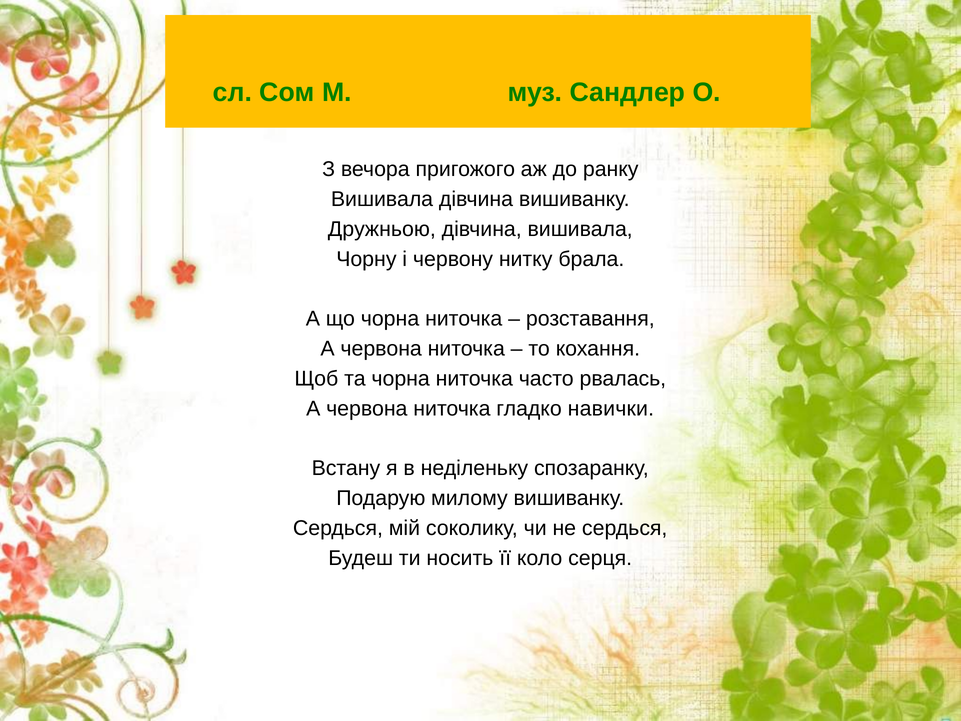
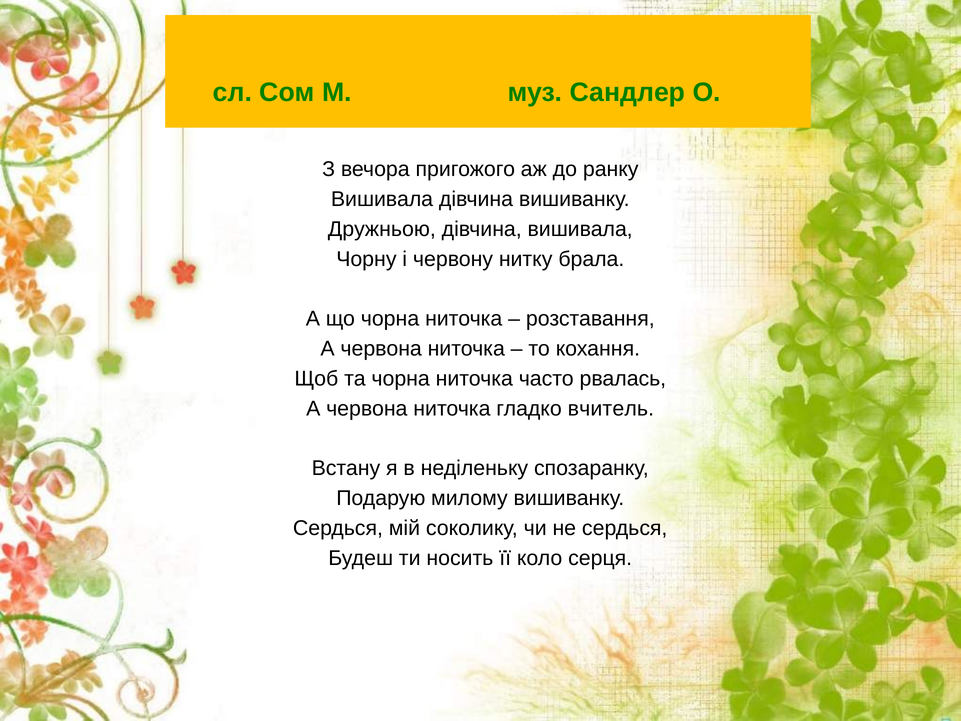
навички: навички -> вчитель (611, 408)
